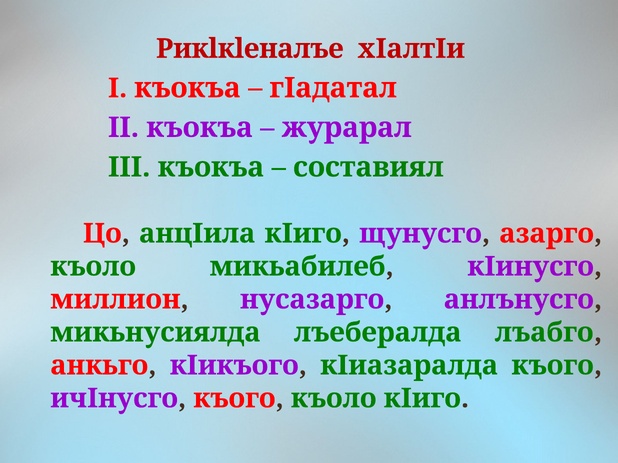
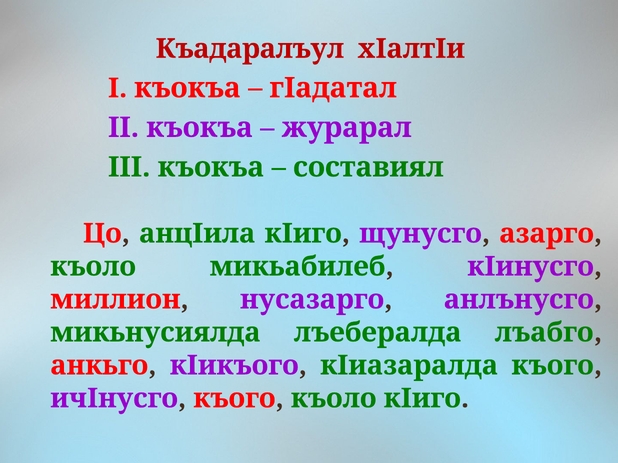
Рикlкlеналъе: Рикlкlеналъе -> Къадаралъул (250, 49)
